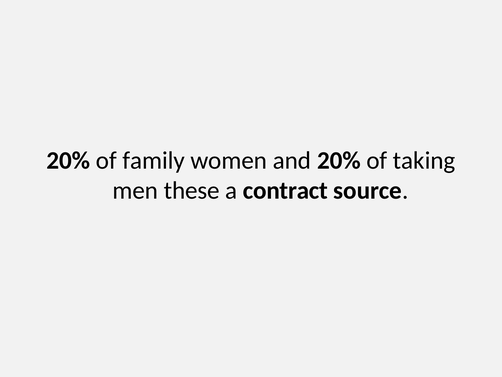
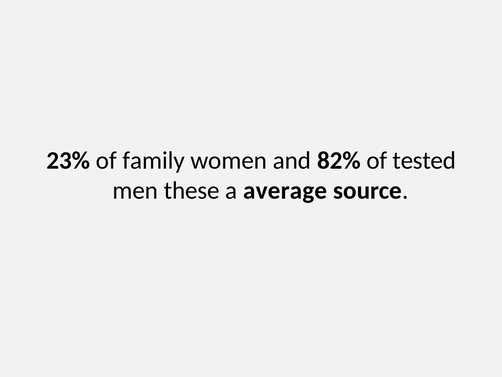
20%: 20% -> 23% (68, 160)
and 20%: 20% -> 82% (339, 160)
taking: taking -> tested (424, 160)
contract: contract -> average (285, 190)
